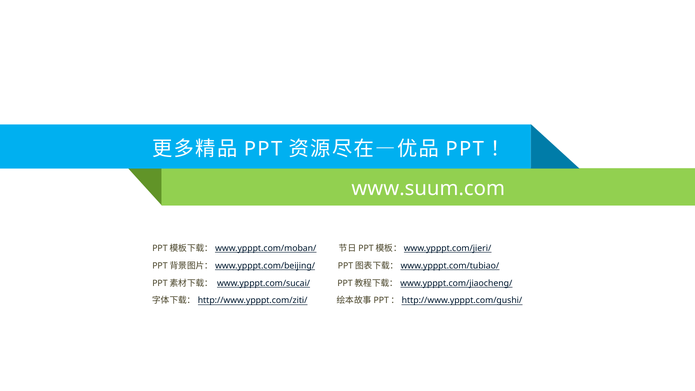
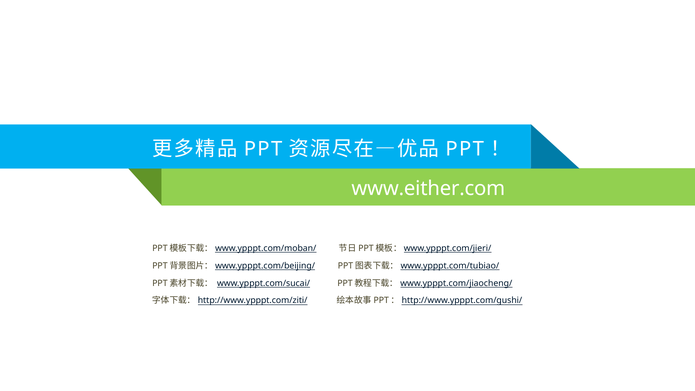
www.suum.com: www.suum.com -> www.either.com (428, 188)
